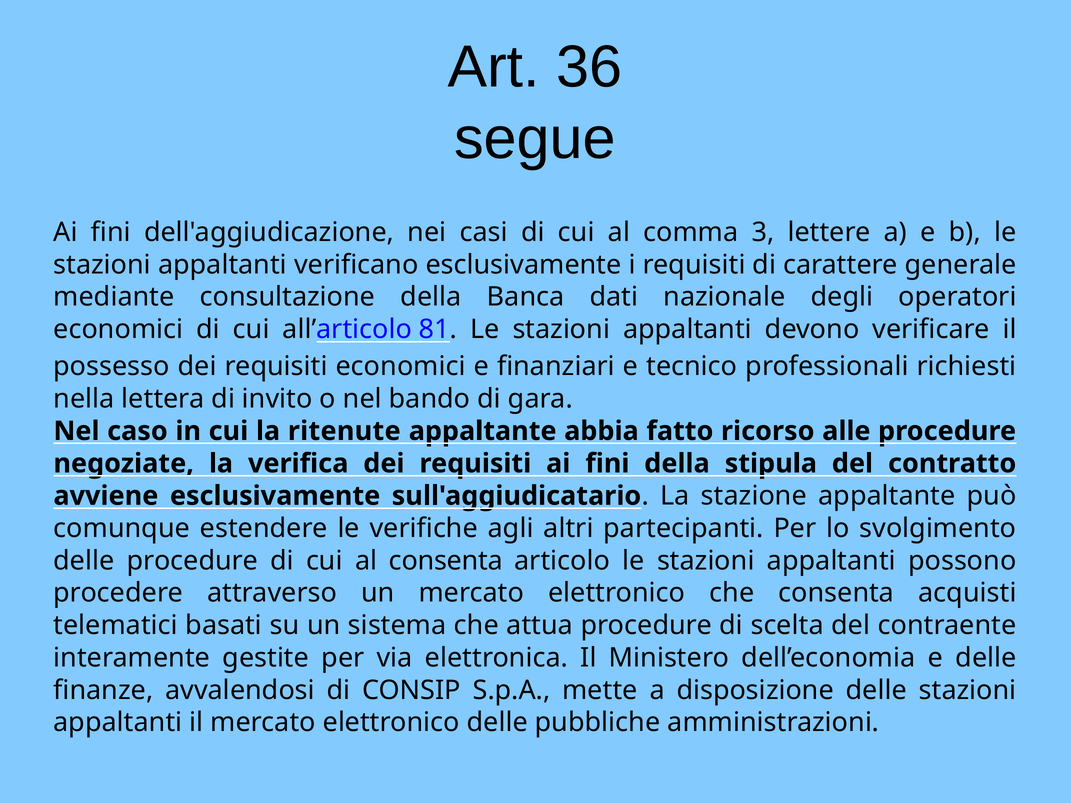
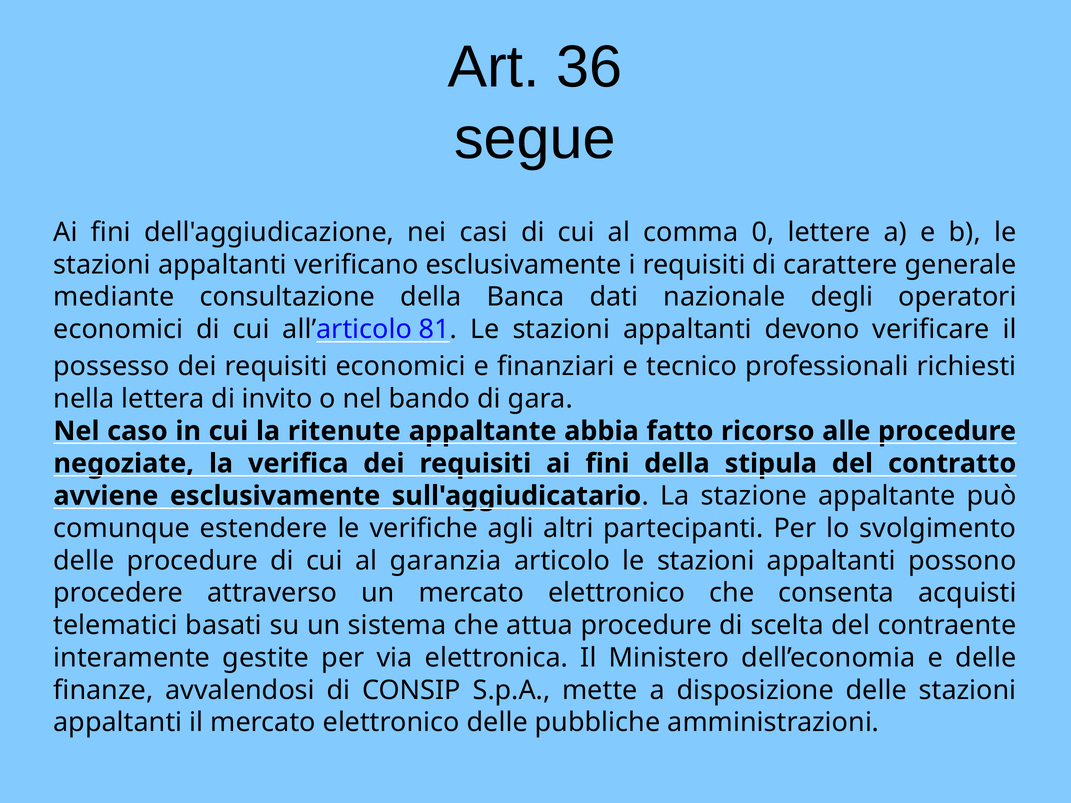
3: 3 -> 0 (763, 232)
al consenta: consenta -> garanzia (446, 561)
